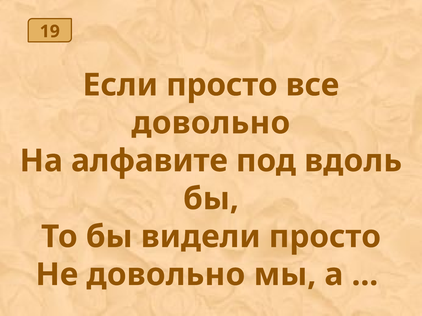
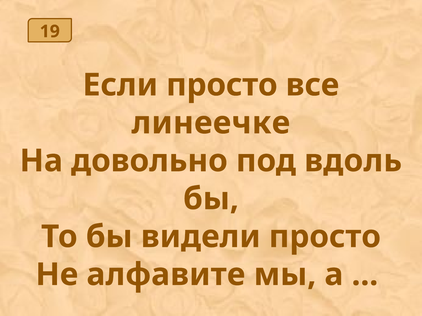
довольно: довольно -> линеечке (211, 123)
алфавите: алфавите -> довольно (149, 161)
Не довольно: довольно -> алфавите (166, 275)
